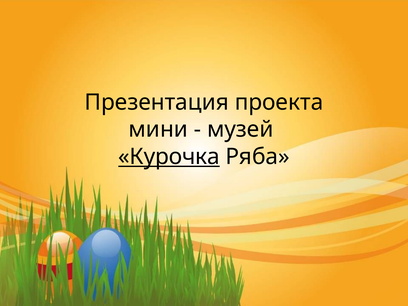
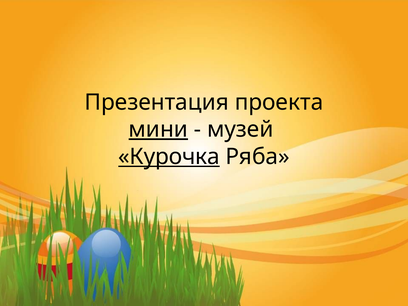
мини underline: none -> present (158, 129)
